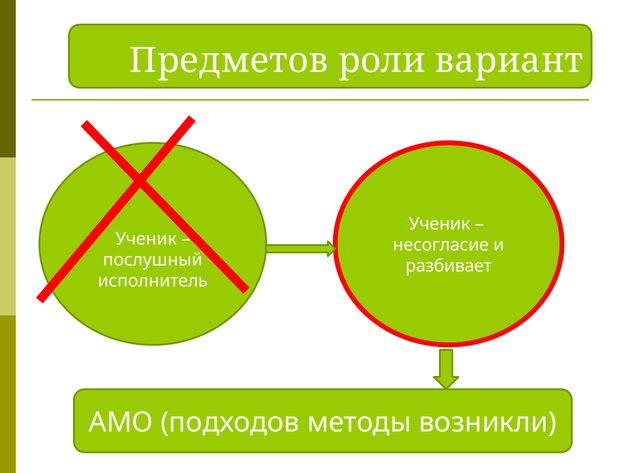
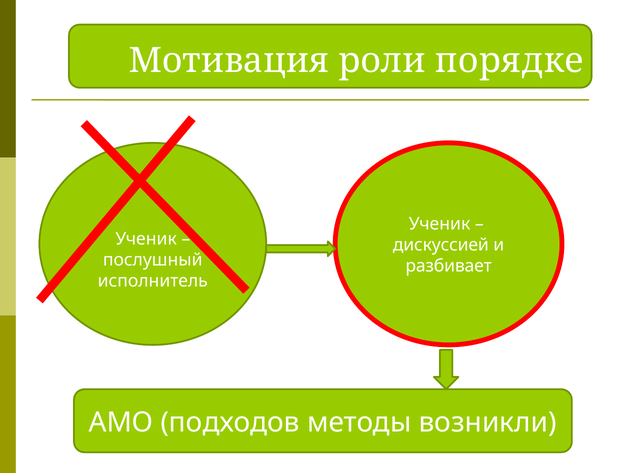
Предметов: Предметов -> Мотивация (229, 61)
вариант: вариант -> порядке (509, 61)
несогласие: несогласие -> дискуссией (441, 245)
